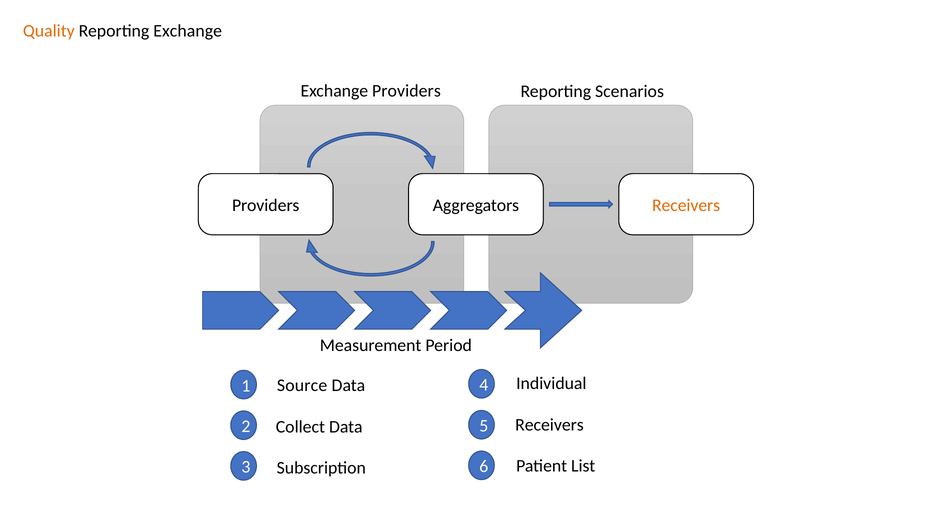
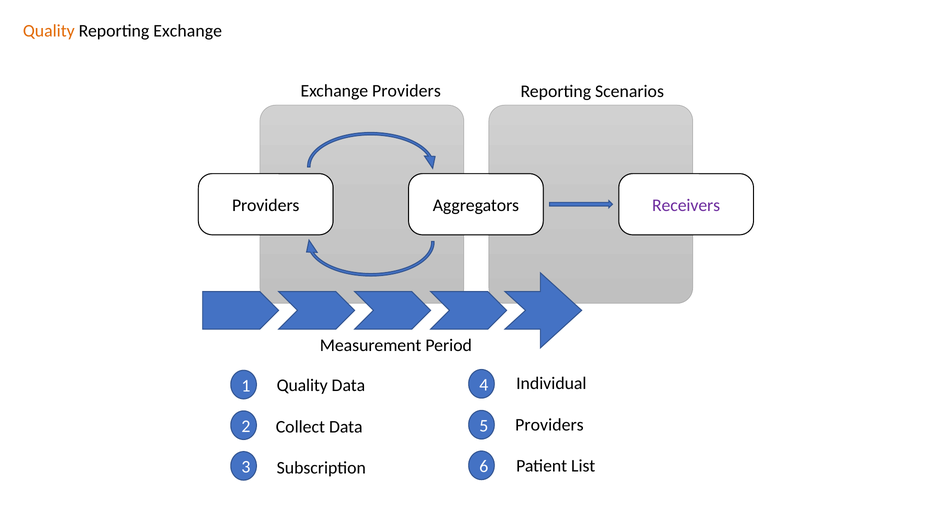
Receivers colour: orange -> purple (686, 206)
Source: Source -> Quality (302, 386)
Receivers: Receivers -> Providers (549, 425)
